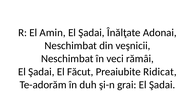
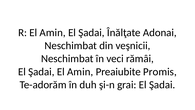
Şadai El Făcut: Făcut -> Amin (80, 72)
Ridicat: Ridicat -> Promis (160, 72)
